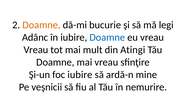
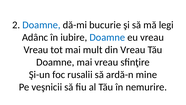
Doamne colour: orange -> blue (41, 25)
din Atingi: Atingi -> Vreau (133, 50)
foc iubire: iubire -> rusalii (80, 74)
